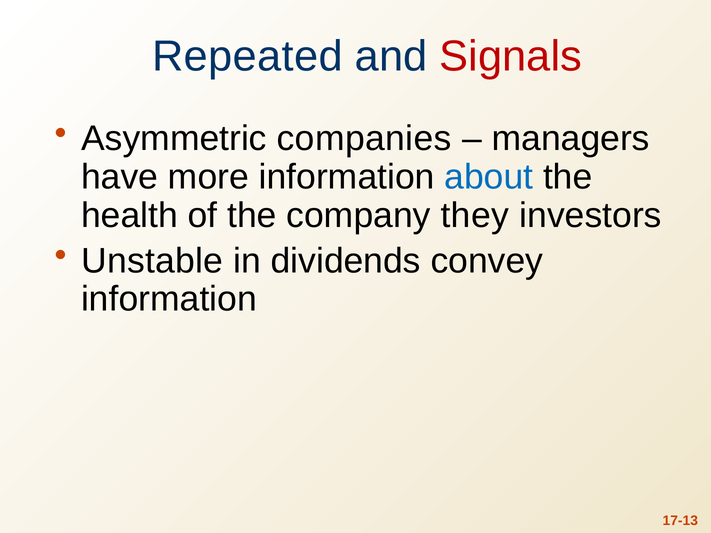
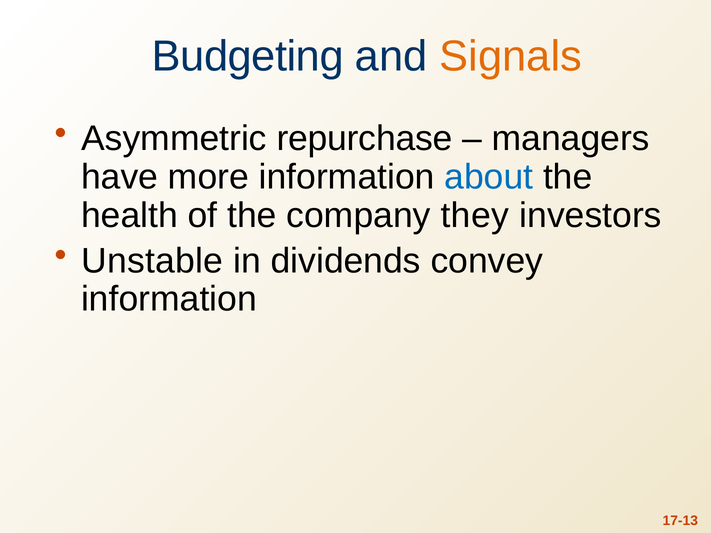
Repeated: Repeated -> Budgeting (248, 56)
Signals colour: red -> orange (511, 56)
companies: companies -> repurchase (365, 139)
